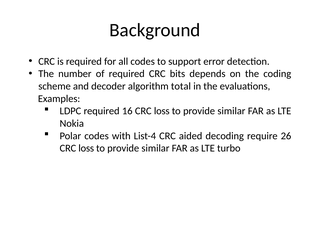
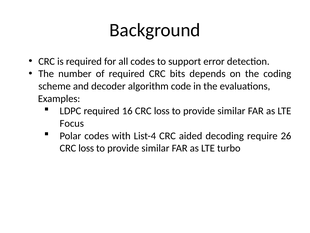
total: total -> code (181, 86)
Nokia: Nokia -> Focus (72, 123)
